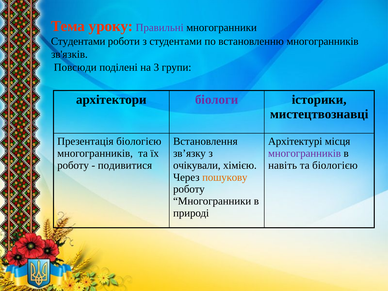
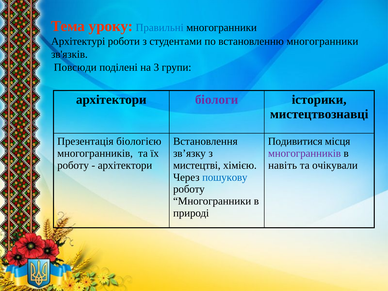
Правильні colour: purple -> blue (160, 28)
Студентами: Студентами -> Архітектурі (78, 41)
встановленню многогранників: многогранників -> многогранники (322, 41)
Архітектурі: Архітектурі -> Подивитися (295, 141)
подивитися: подивитися -> архітектори (125, 165)
очікували: очікували -> мистецтві (197, 165)
та біологією: біологією -> очікували (335, 165)
пошукову colour: orange -> blue (225, 177)
